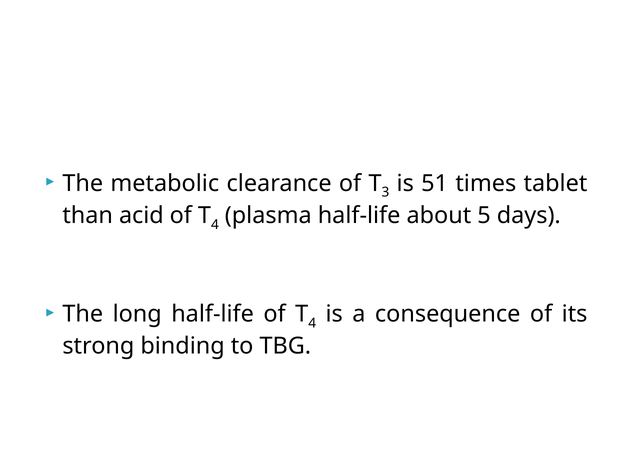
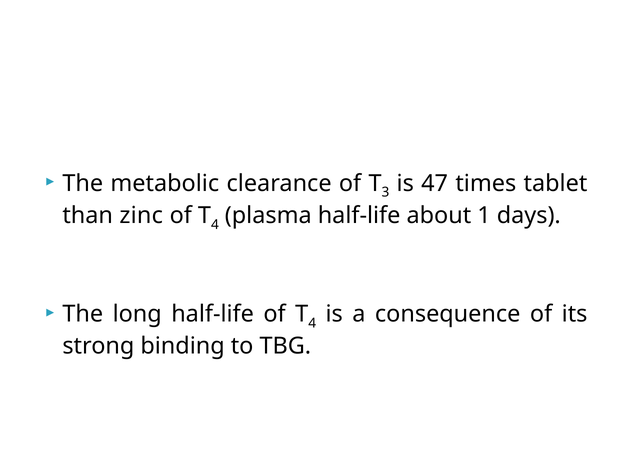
51: 51 -> 47 (435, 183)
acid: acid -> zinc (141, 215)
5: 5 -> 1 (484, 215)
